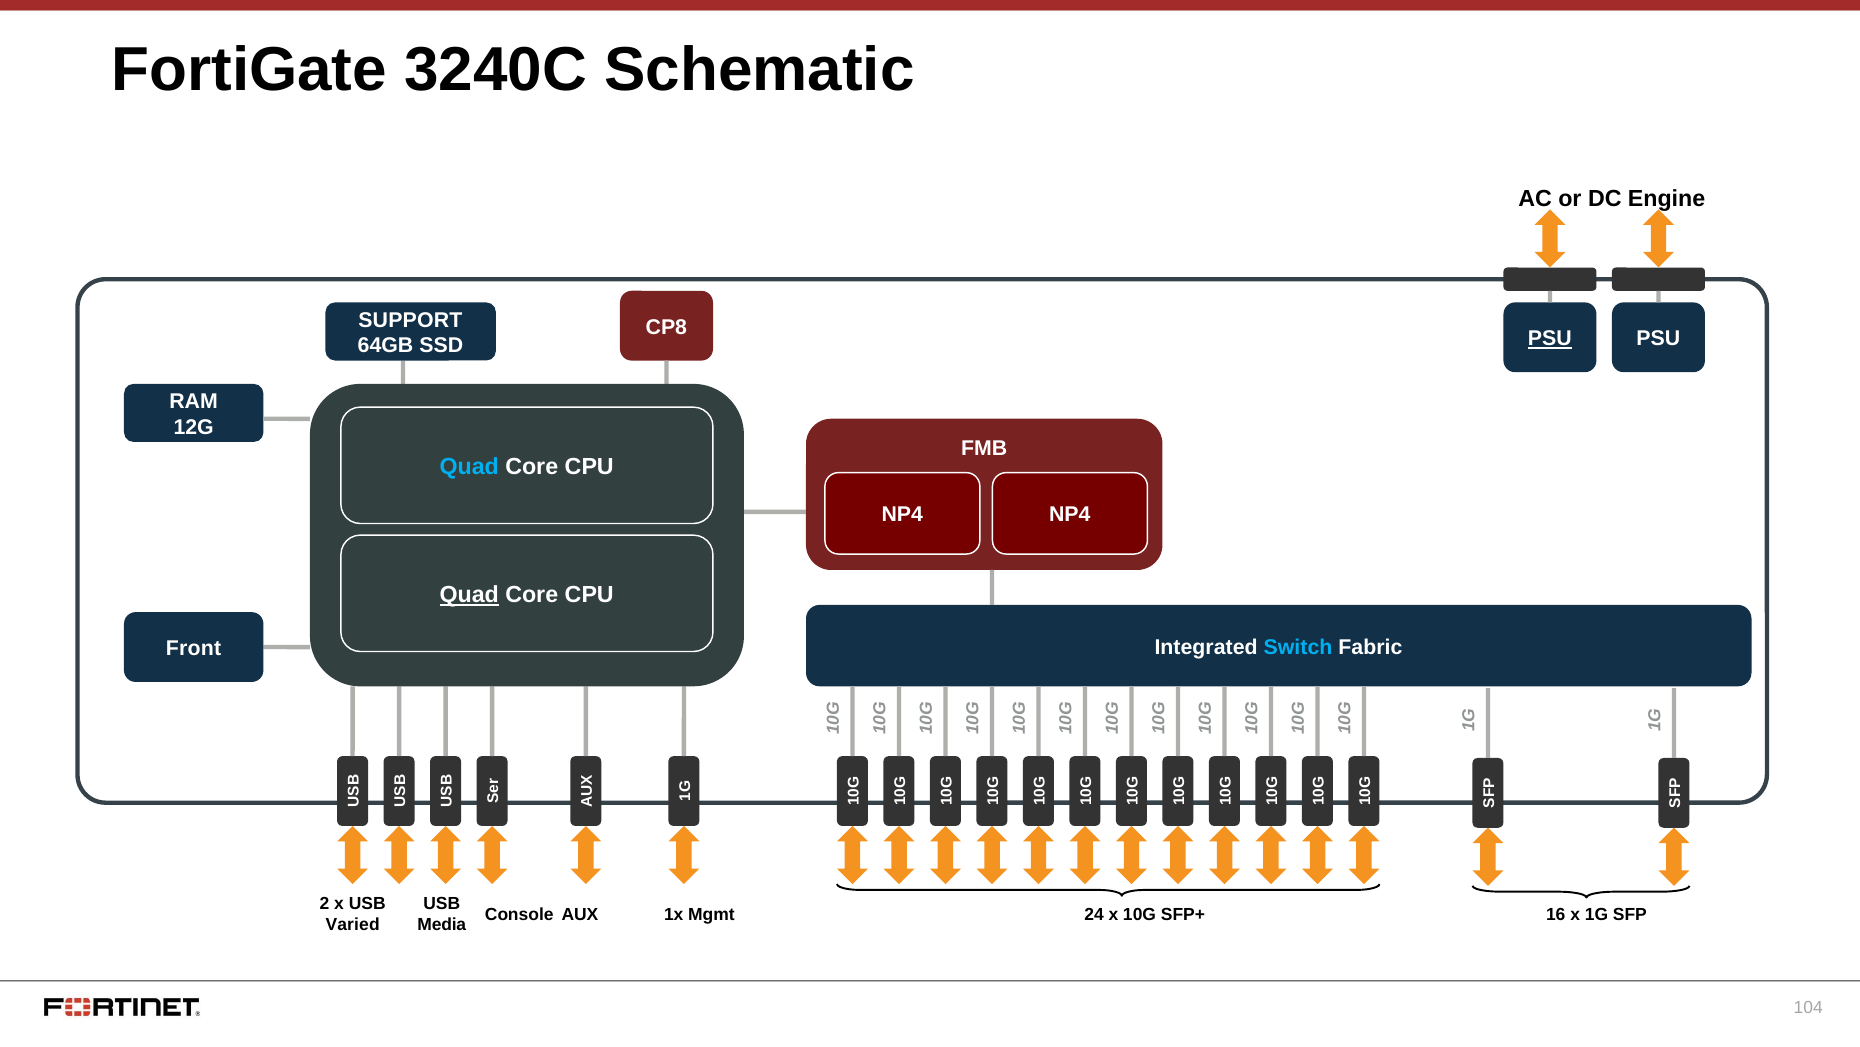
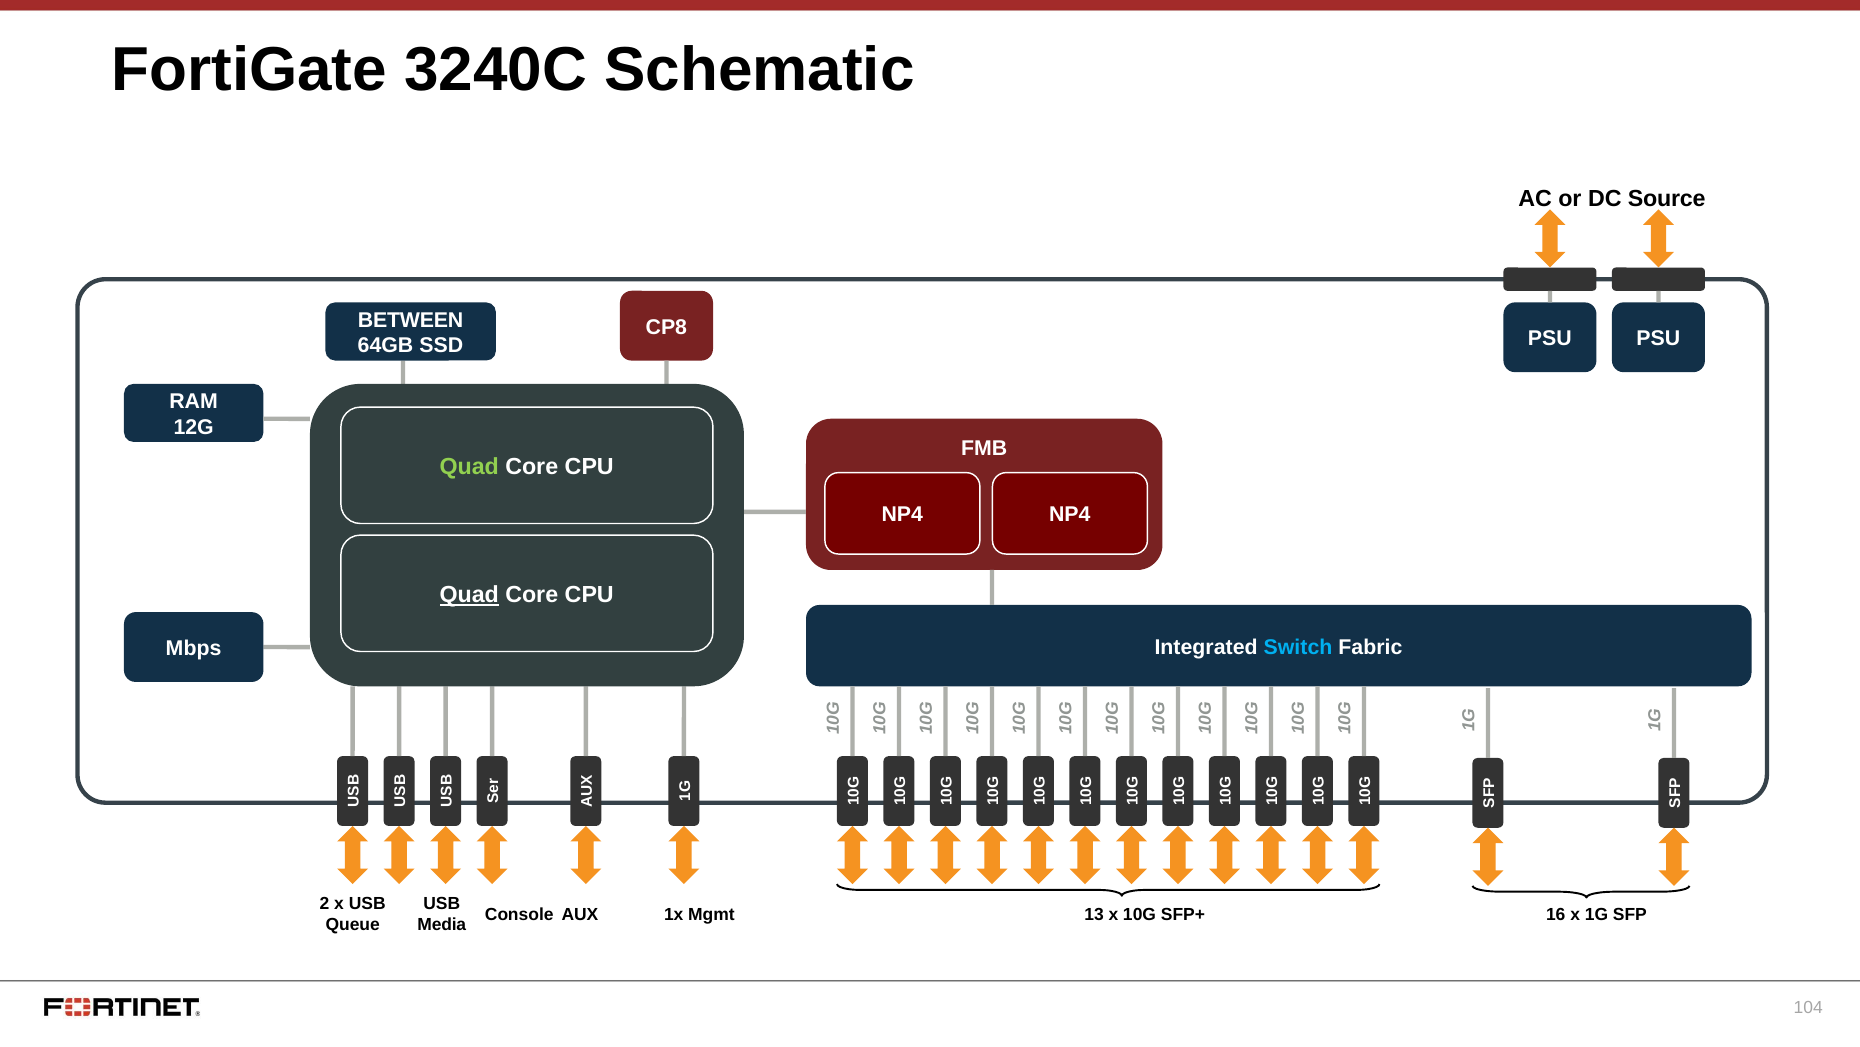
Engine: Engine -> Source (1667, 199)
SUPPORT: SUPPORT -> BETWEEN (411, 320)
PSU underline: present -> none (1550, 339)
Quad colour: light blue -> light green (469, 467)
Front: Front -> Mbps (194, 648)
24: 24 -> 13 (1094, 914)
Varied: Varied -> Queue (353, 924)
